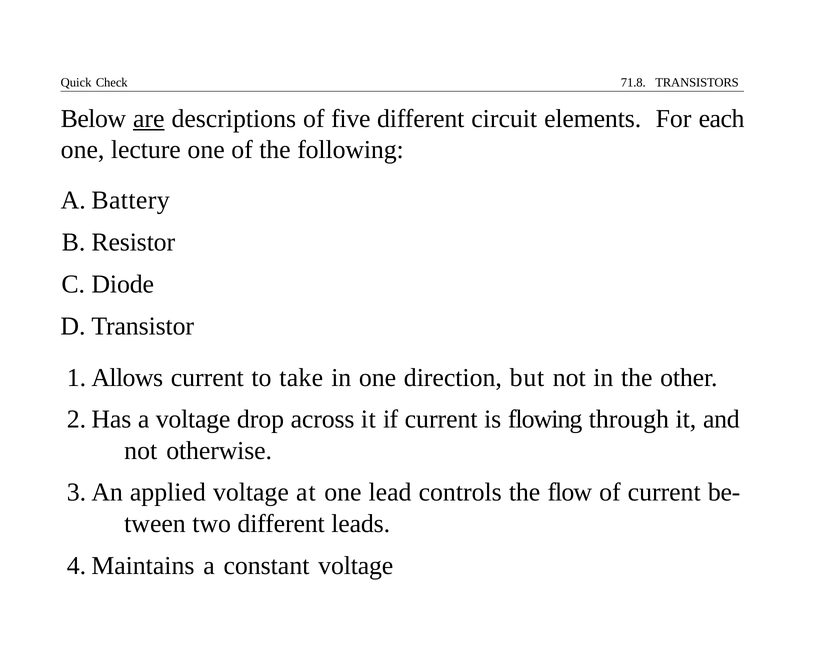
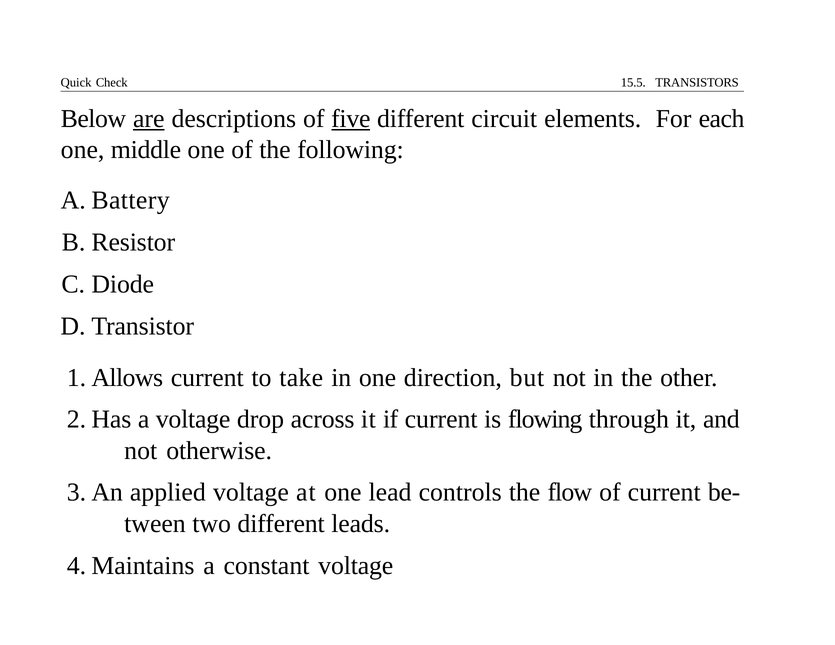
71.8: 71.8 -> 15.5 (633, 82)
five underline: none -> present (351, 119)
lecture: lecture -> middle (146, 150)
